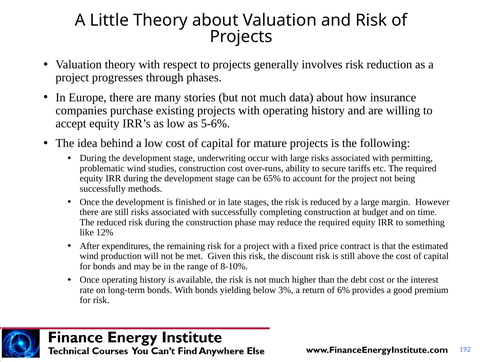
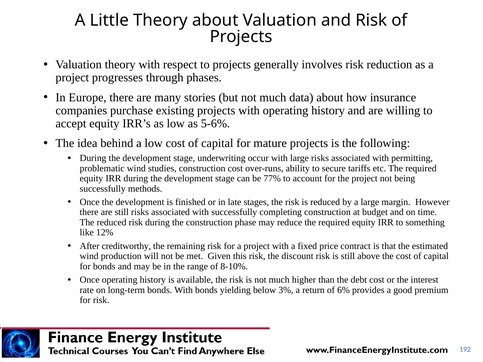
65%: 65% -> 77% (272, 179)
expenditures: expenditures -> creditworthy (126, 246)
